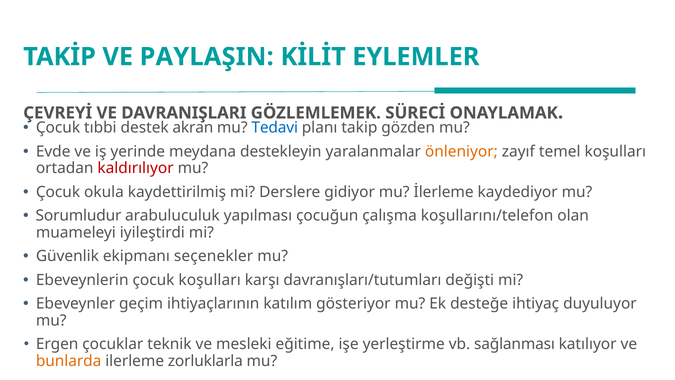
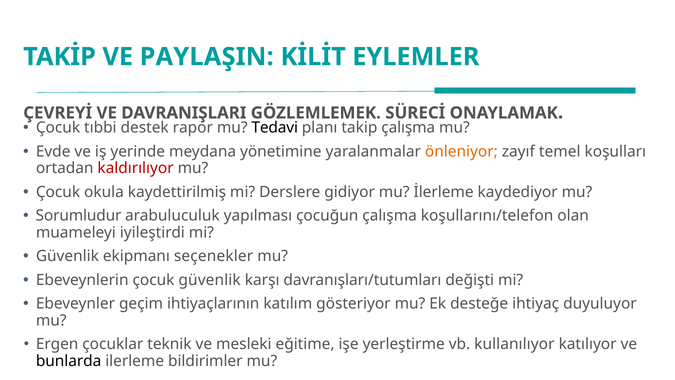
akran: akran -> rapor (193, 128)
Tedavi colour: blue -> black (275, 128)
takip gözden: gözden -> çalışma (408, 128)
destekleyin: destekleyin -> yönetimine (281, 151)
çocuk koşulları: koşulları -> güvenlik (210, 280)
sağlanması: sağlanması -> kullanılıyor (514, 344)
bunlarda colour: orange -> black (69, 361)
zorluklarla: zorluklarla -> bildirimler (205, 361)
